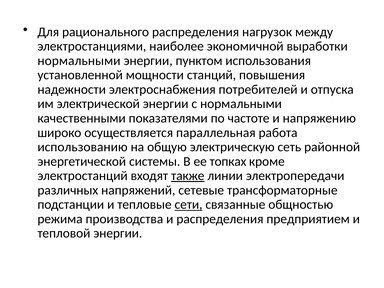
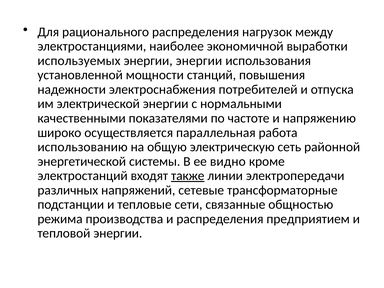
нормальными: нормальными -> используемых (79, 61)
энергии пунктом: пунктом -> энергии (199, 61)
топках: топках -> видно (228, 161)
сети underline: present -> none (189, 205)
